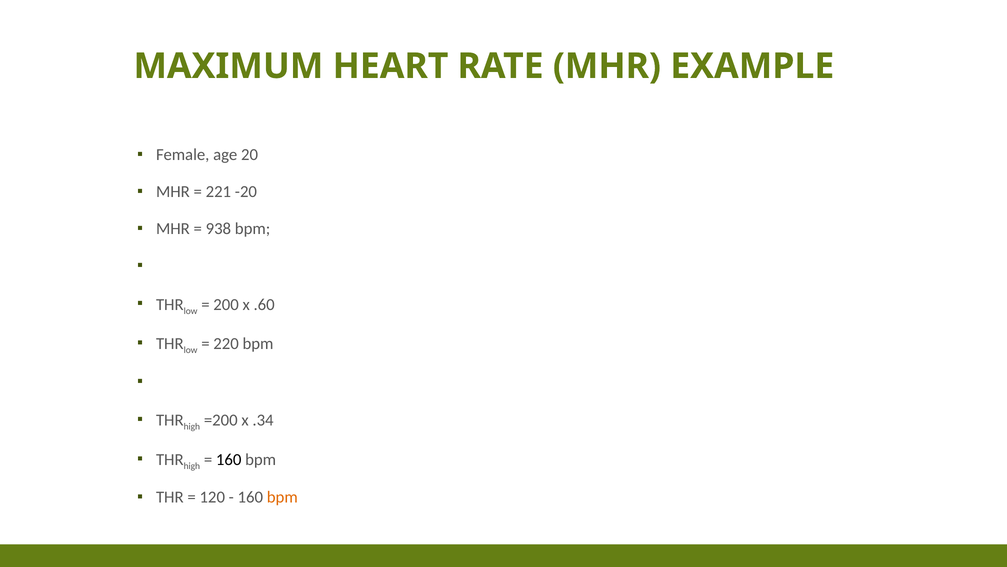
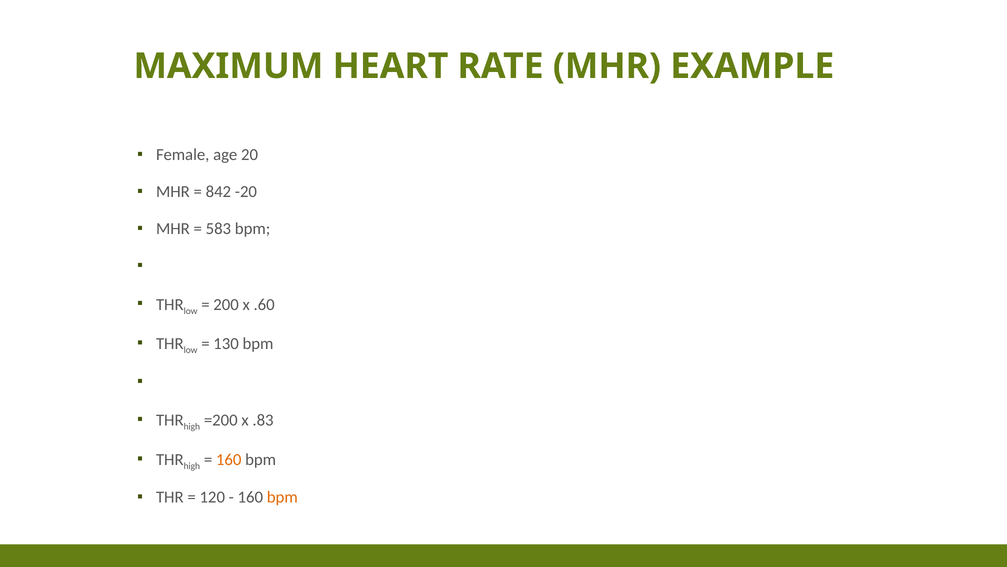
221: 221 -> 842 (218, 191)
938: 938 -> 583 (218, 228)
220: 220 -> 130 (226, 344)
.34: .34 -> .83 (263, 420)
160 colour: black -> orange (229, 459)
